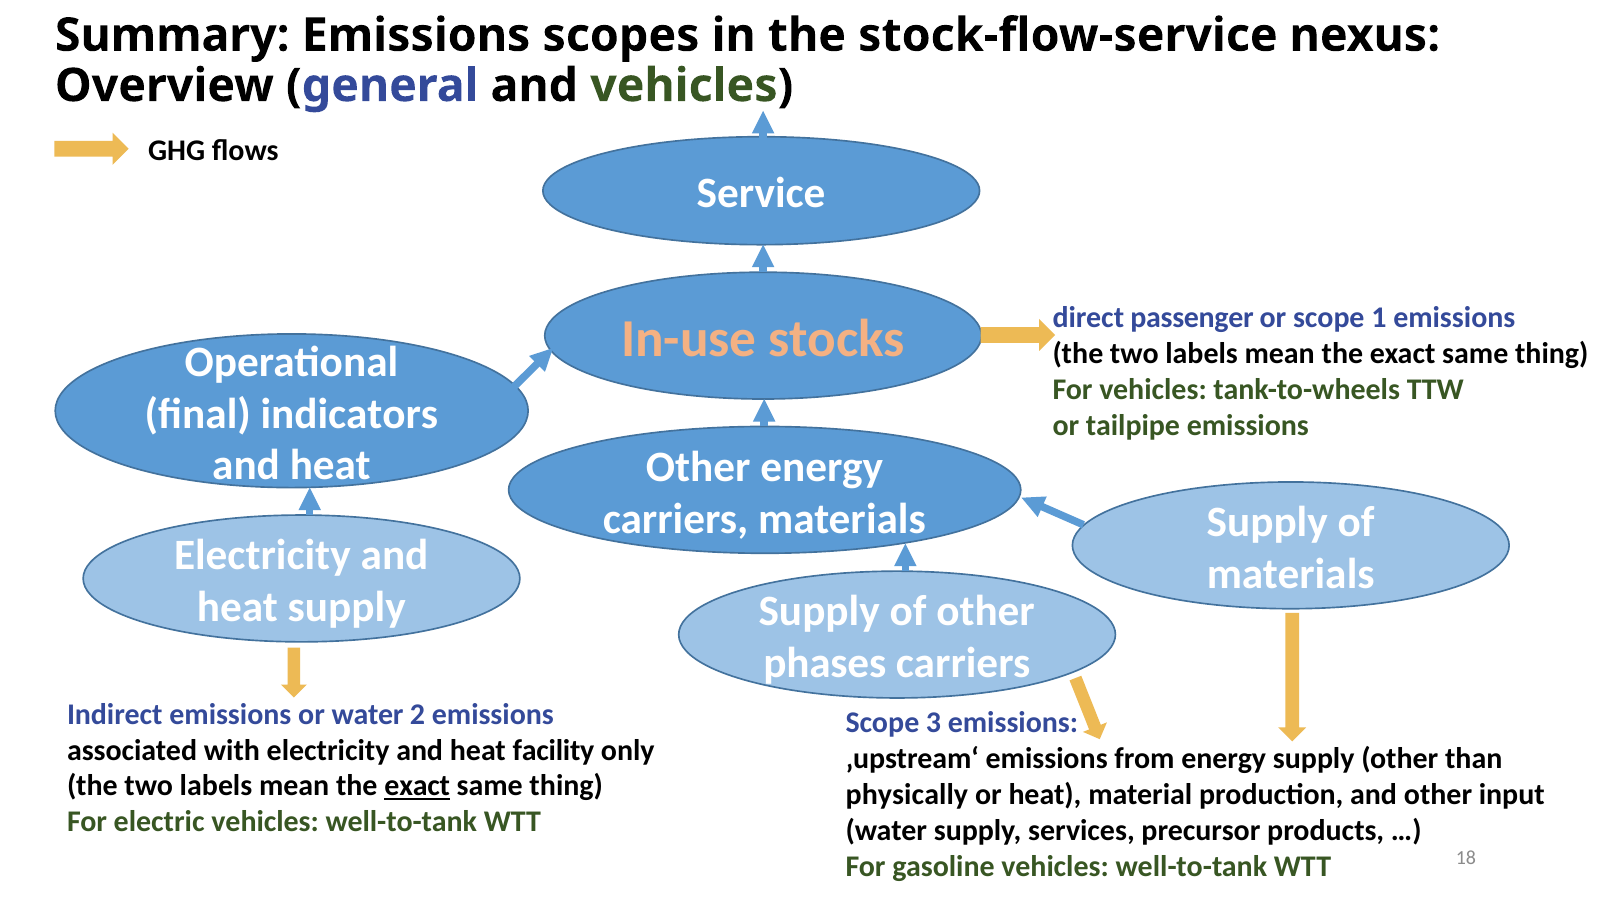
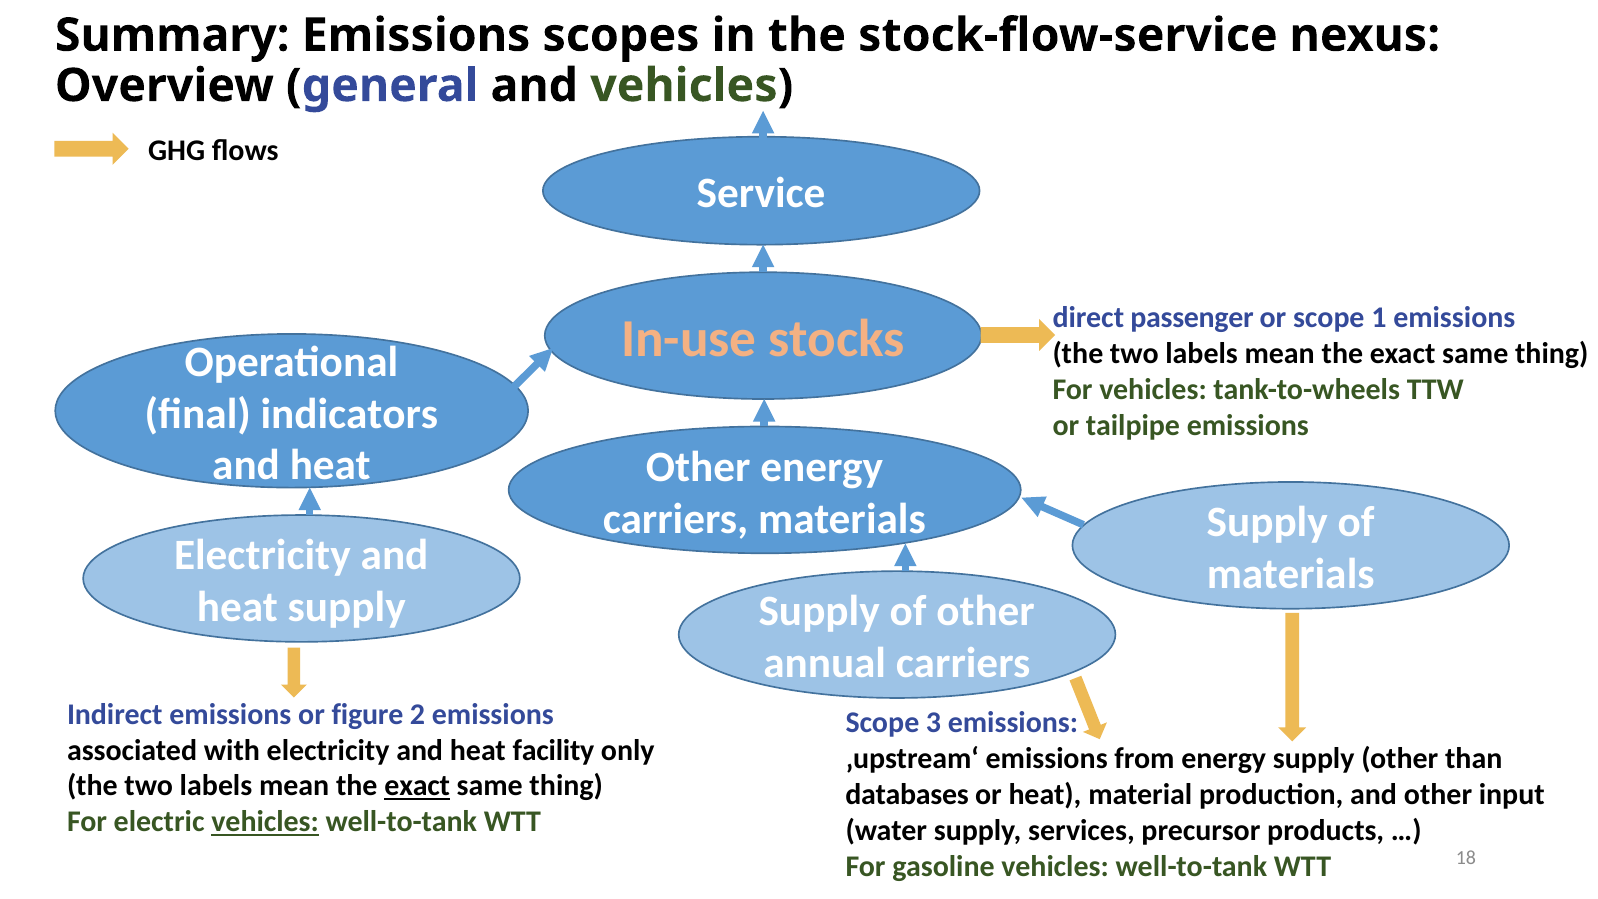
phases: phases -> annual (825, 663)
or water: water -> figure (368, 714)
physically: physically -> databases (907, 794)
vehicles underline: none -> present (265, 822)
